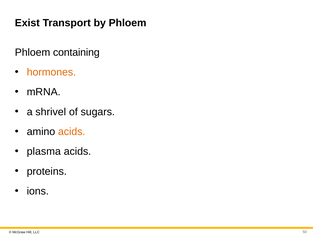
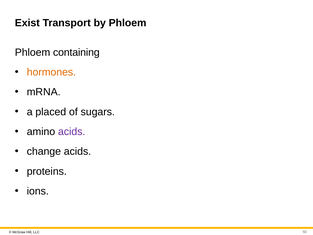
shrivel: shrivel -> placed (51, 112)
acids colour: orange -> purple (72, 132)
plasma: plasma -> change (44, 151)
